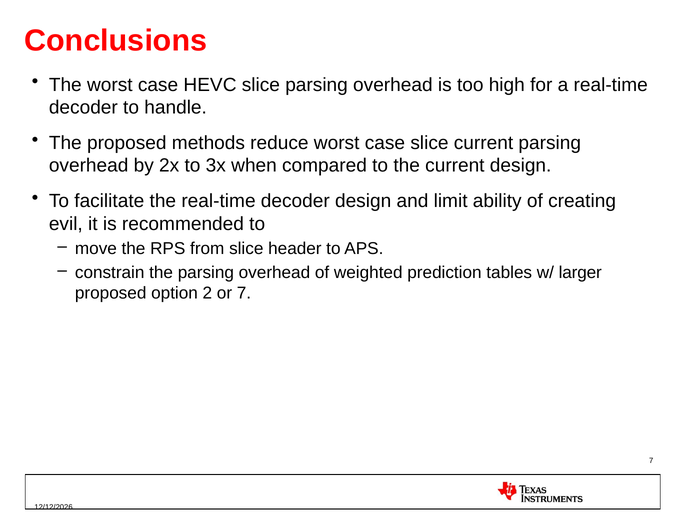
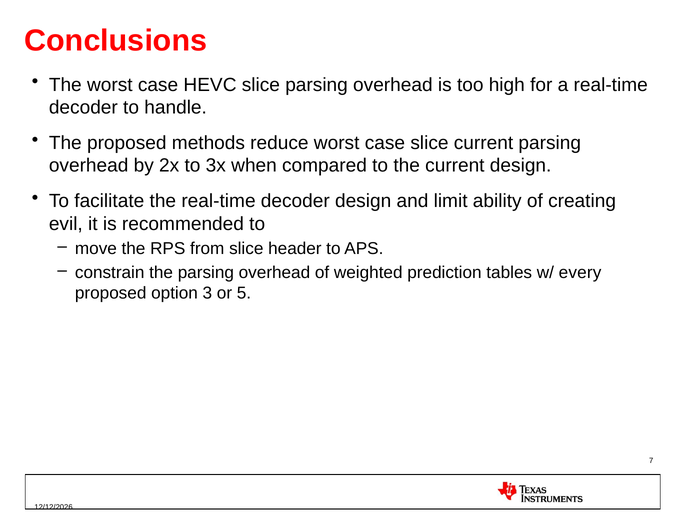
larger: larger -> every (580, 273)
2: 2 -> 3 (207, 294)
or 7: 7 -> 5 (244, 294)
